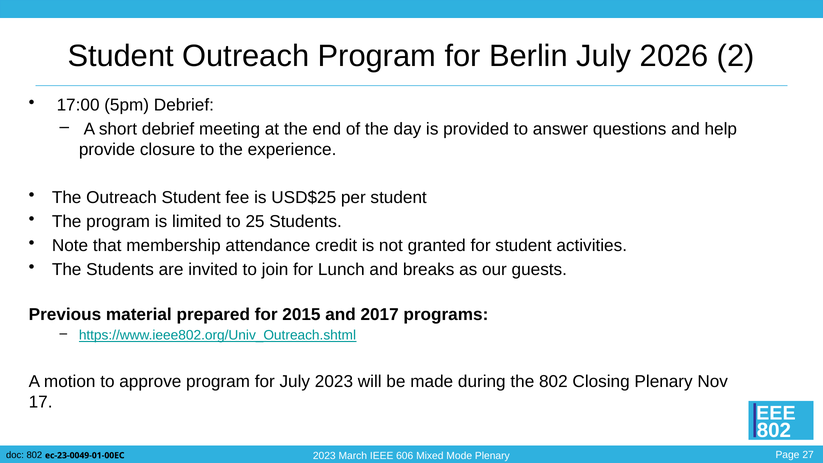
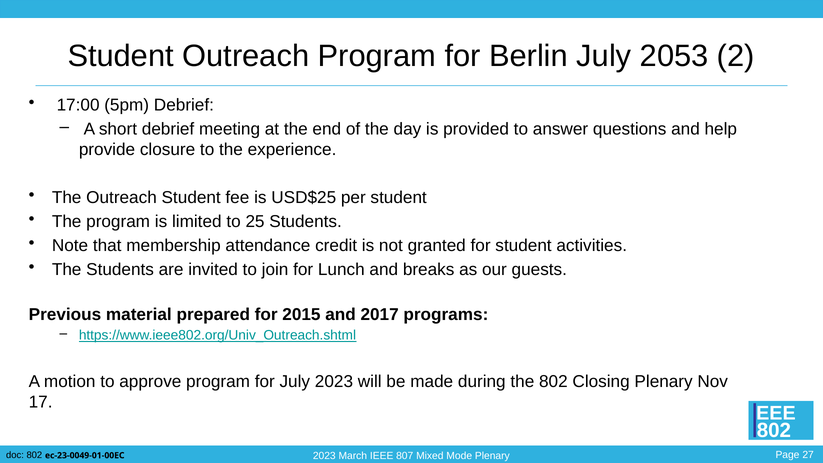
2026: 2026 -> 2053 (674, 56)
606: 606 -> 807 (405, 456)
